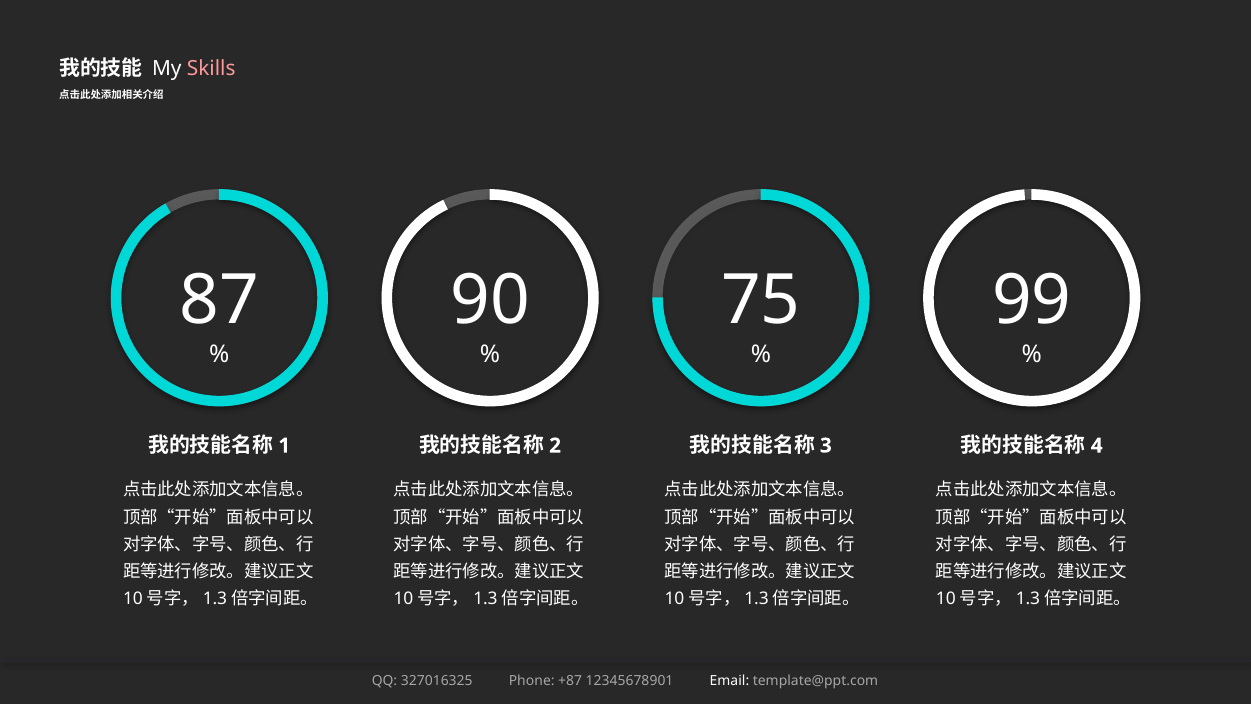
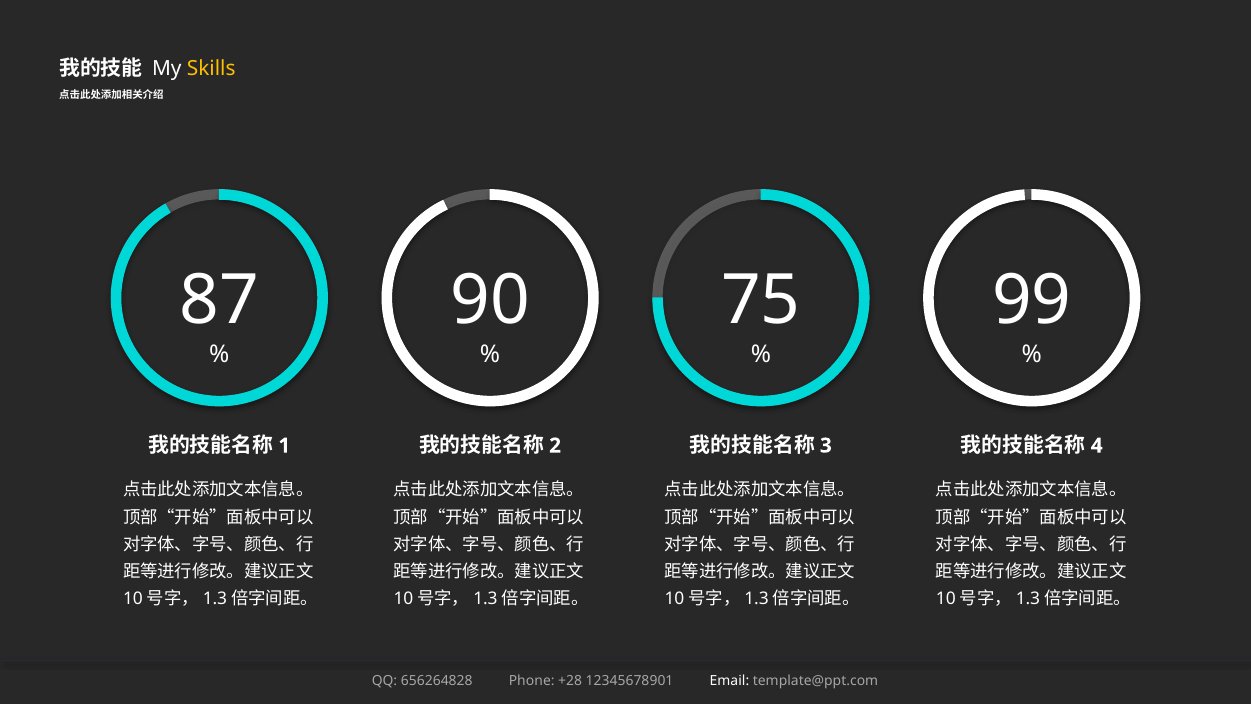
Skills colour: pink -> yellow (211, 69)
327016325: 327016325 -> 656264828 (437, 681)
+87: +87 -> +28 (570, 681)
